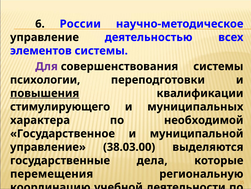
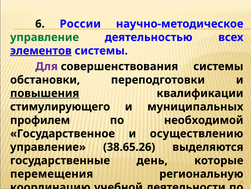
управление colour: black -> green (45, 37)
элементов underline: none -> present (41, 51)
психологии: психологии -> обстановки (45, 80)
характера: характера -> профилем (40, 120)
муниципальной: муниципальной -> осуществлению (197, 133)
38.03.00: 38.03.00 -> 38.65.26 (129, 147)
дела: дела -> день (152, 160)
